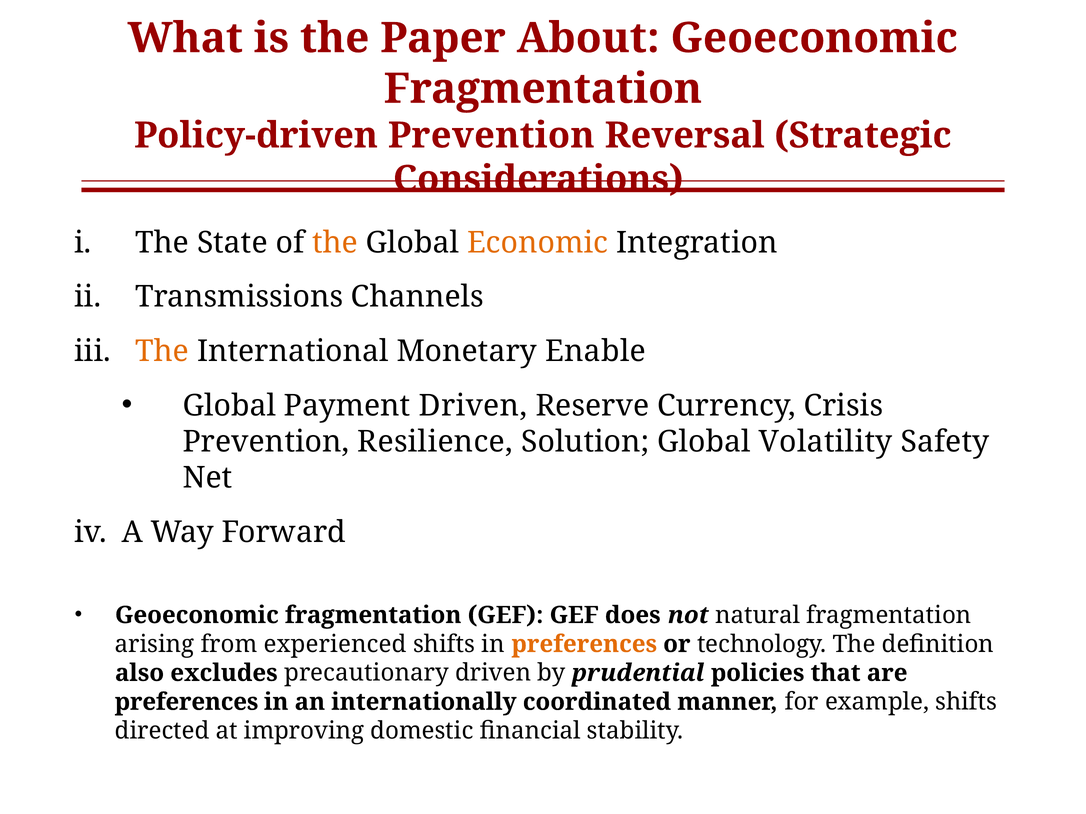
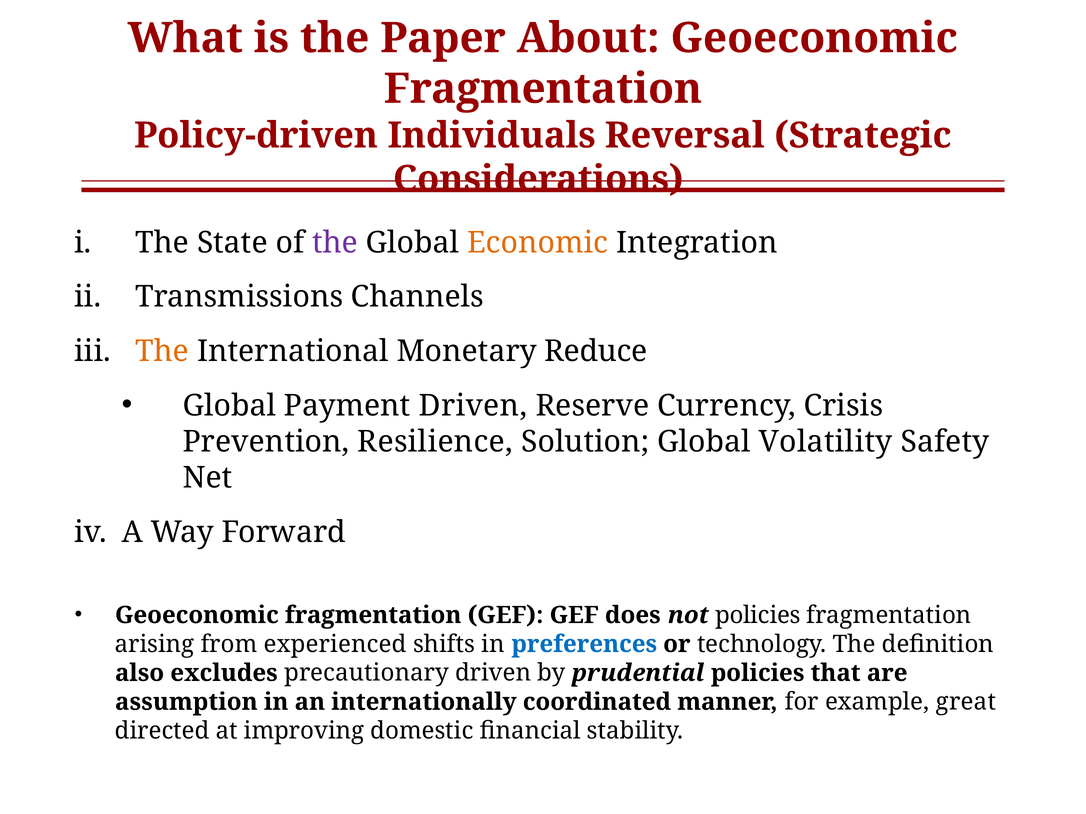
Policy-driven Prevention: Prevention -> Individuals (492, 136)
the colour: orange -> purple (335, 243)
Enable: Enable -> Reduce (596, 352)
not natural: natural -> policies (758, 616)
preferences colour: orange -> blue (584, 644)
preferences: preferences -> assumption (186, 702)
example shifts: shifts -> great (966, 702)
